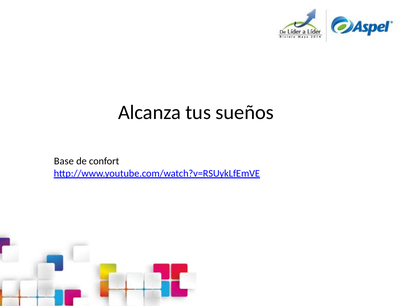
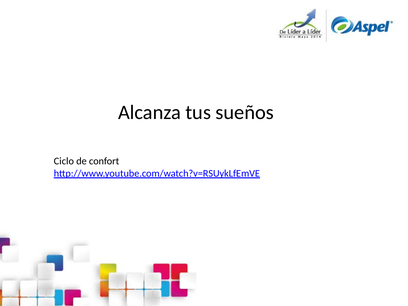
Base: Base -> Ciclo (64, 161)
